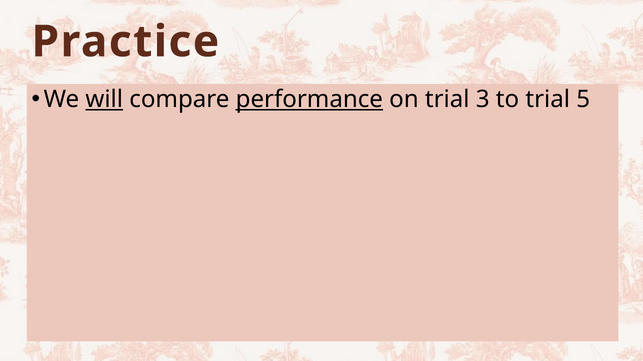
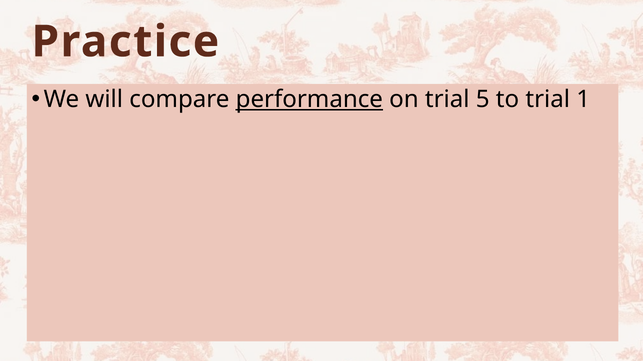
will underline: present -> none (104, 99)
3: 3 -> 5 (483, 99)
5: 5 -> 1 (583, 99)
